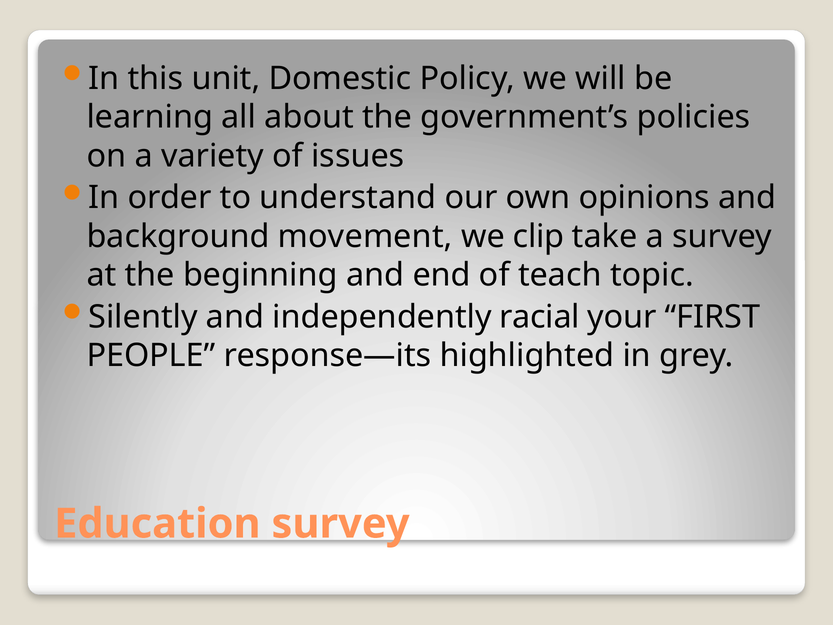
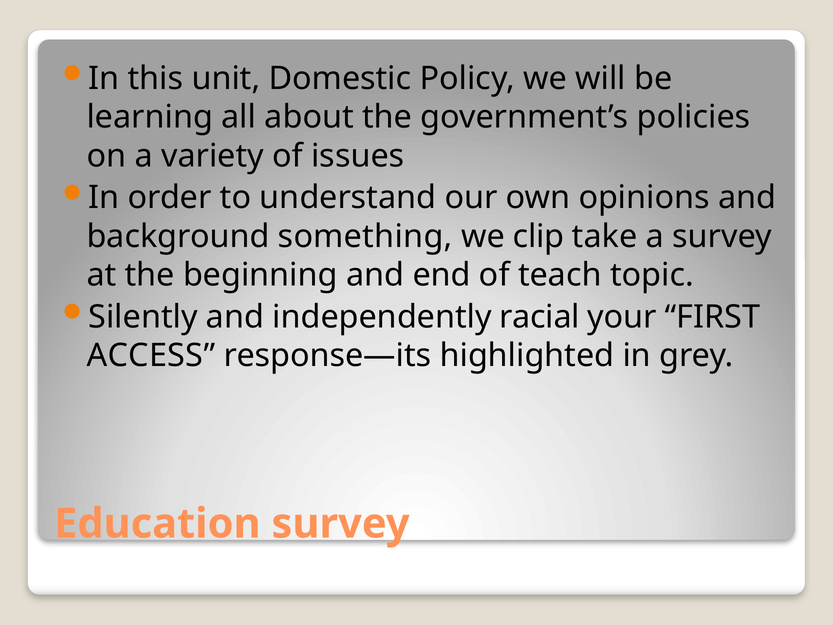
movement: movement -> something (365, 236)
PEOPLE: PEOPLE -> ACCESS (151, 356)
